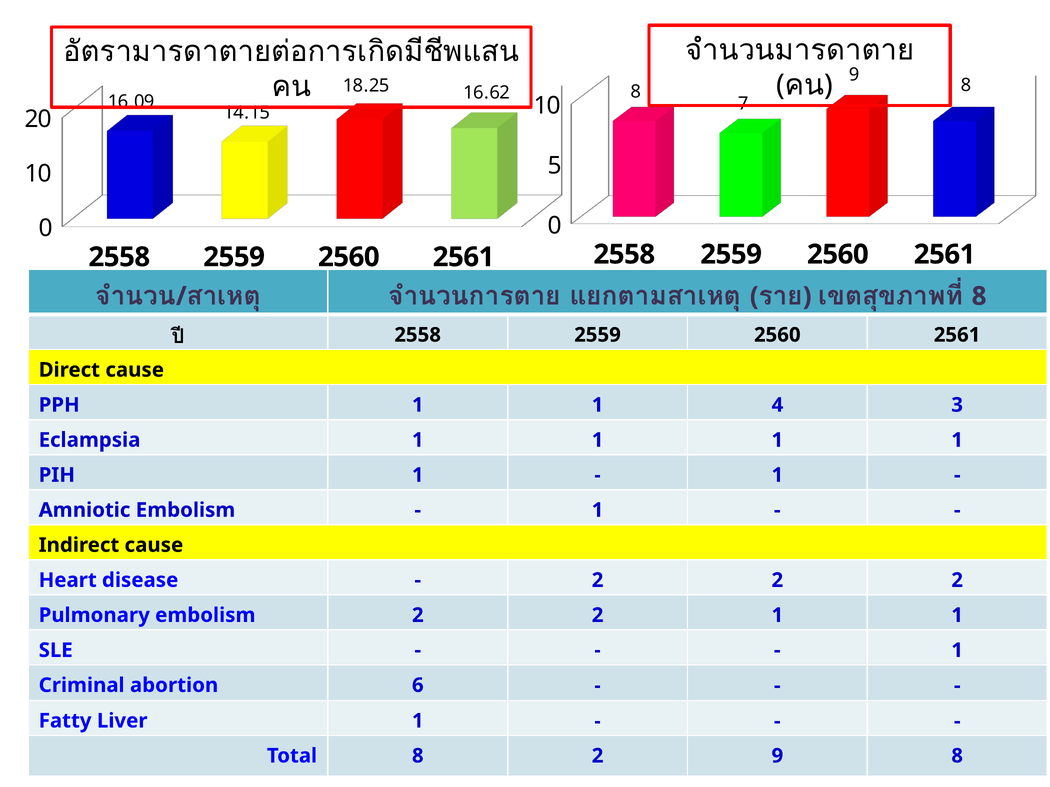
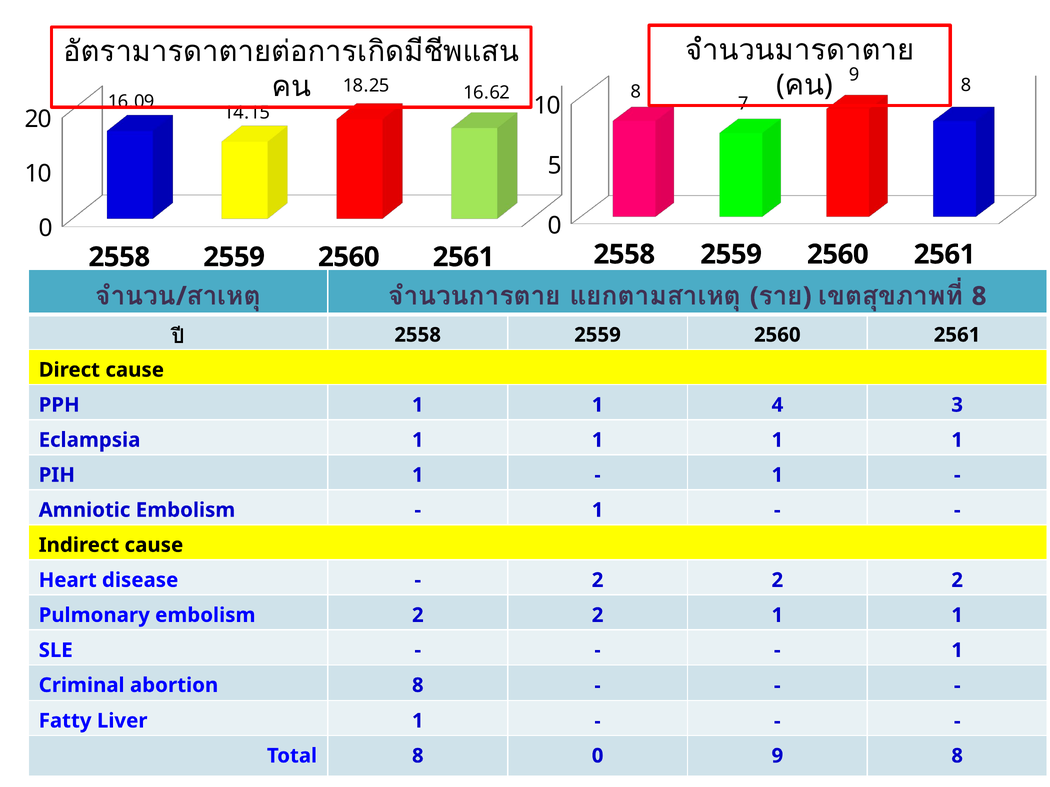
abortion 6: 6 -> 8 (418, 686)
8 2: 2 -> 0 (598, 756)
